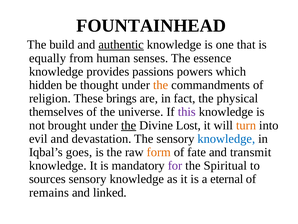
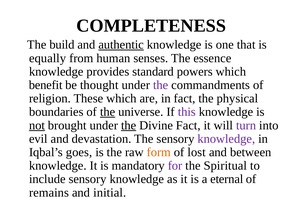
FOUNTAINHEAD: FOUNTAINHEAD -> COMPLETENESS (151, 26)
passions: passions -> standard (153, 71)
hidden: hidden -> benefit (46, 85)
the colour: orange -> purple (161, 85)
These brings: brings -> which (121, 98)
themselves: themselves -> boundaries (56, 112)
the underline: none -> present (108, 112)
not underline: none -> present (37, 125)
Divine Lost: Lost -> Fact (188, 125)
turn colour: orange -> purple (246, 125)
knowledge colour: blue -> purple (226, 138)
fate: fate -> lost (197, 152)
transmit: transmit -> between (251, 152)
sources: sources -> include (47, 179)
linked: linked -> initial (110, 192)
